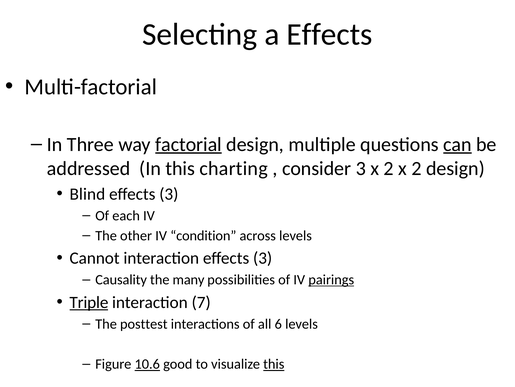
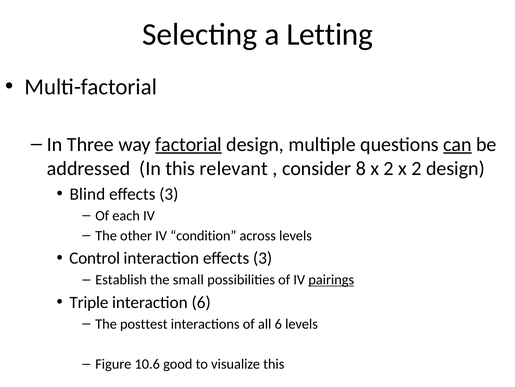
a Effects: Effects -> Letting (330, 34)
charting: charting -> relevant (234, 168)
consider 3: 3 -> 8 (361, 168)
Cannot: Cannot -> Control (95, 258)
Causality: Causality -> Establish (121, 279)
many: many -> small (188, 279)
Triple underline: present -> none (89, 302)
interaction 7: 7 -> 6 (201, 302)
10.6 underline: present -> none (147, 364)
this underline: present -> none (274, 364)
